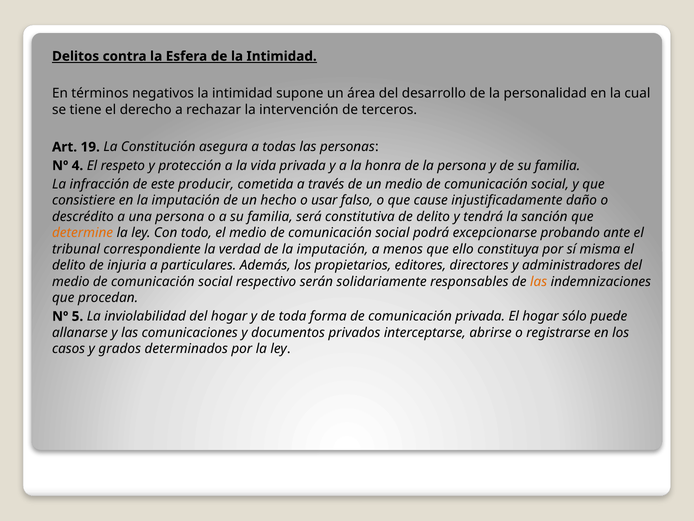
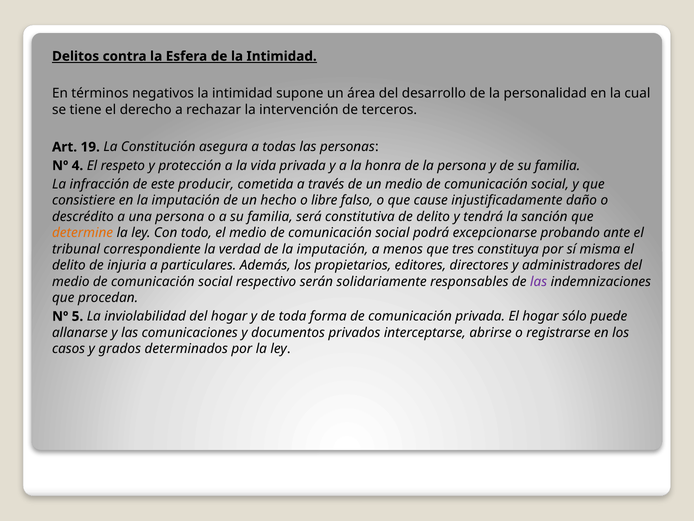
usar: usar -> libre (324, 200)
ello: ello -> tres (463, 249)
las colour: orange -> purple (539, 281)
